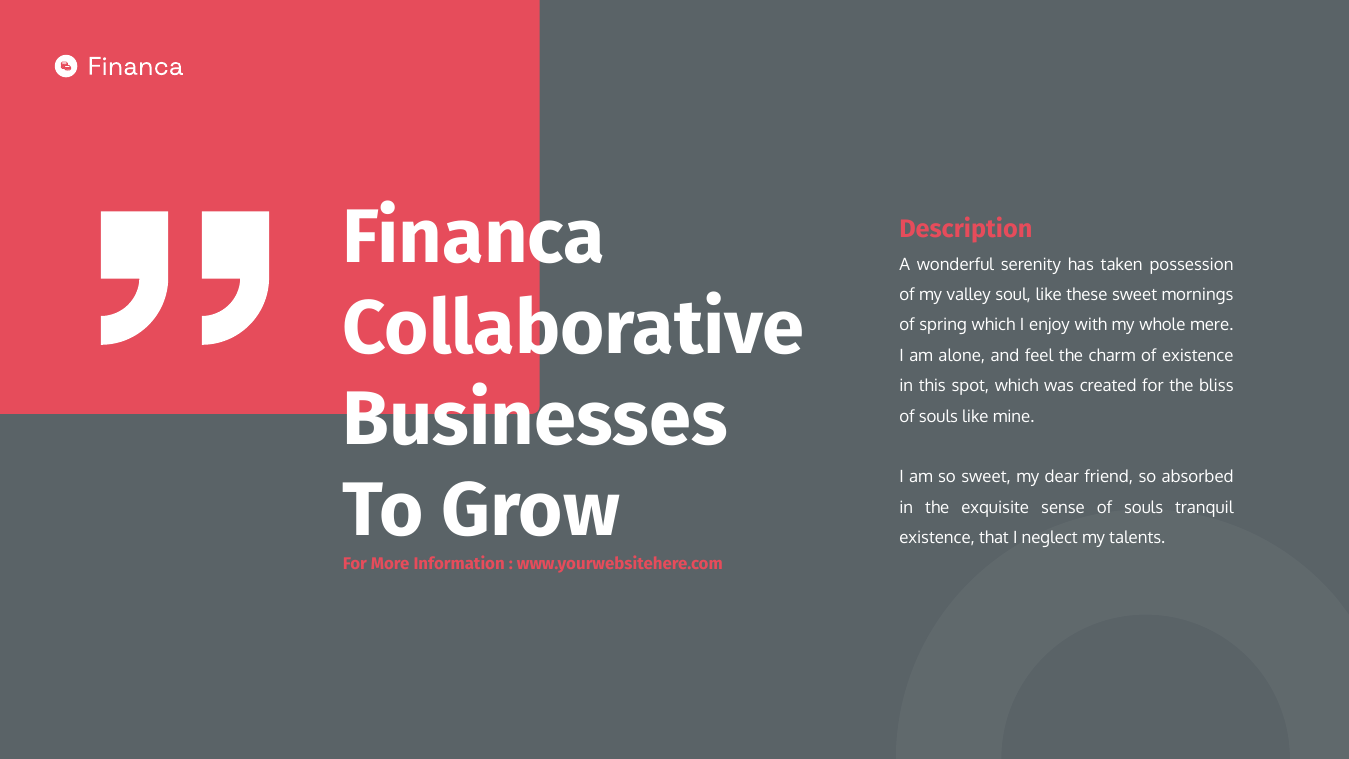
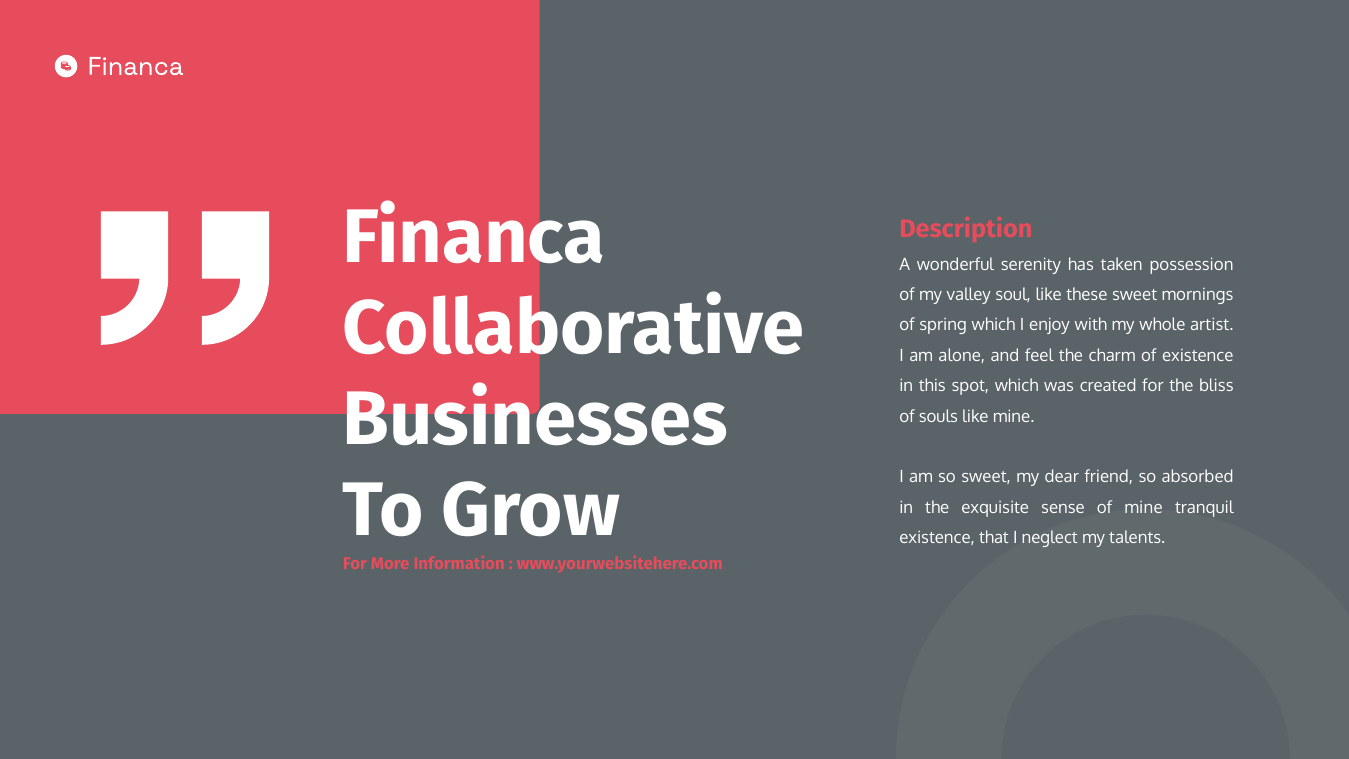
mere: mere -> artist (1212, 325)
sense of souls: souls -> mine (1144, 507)
